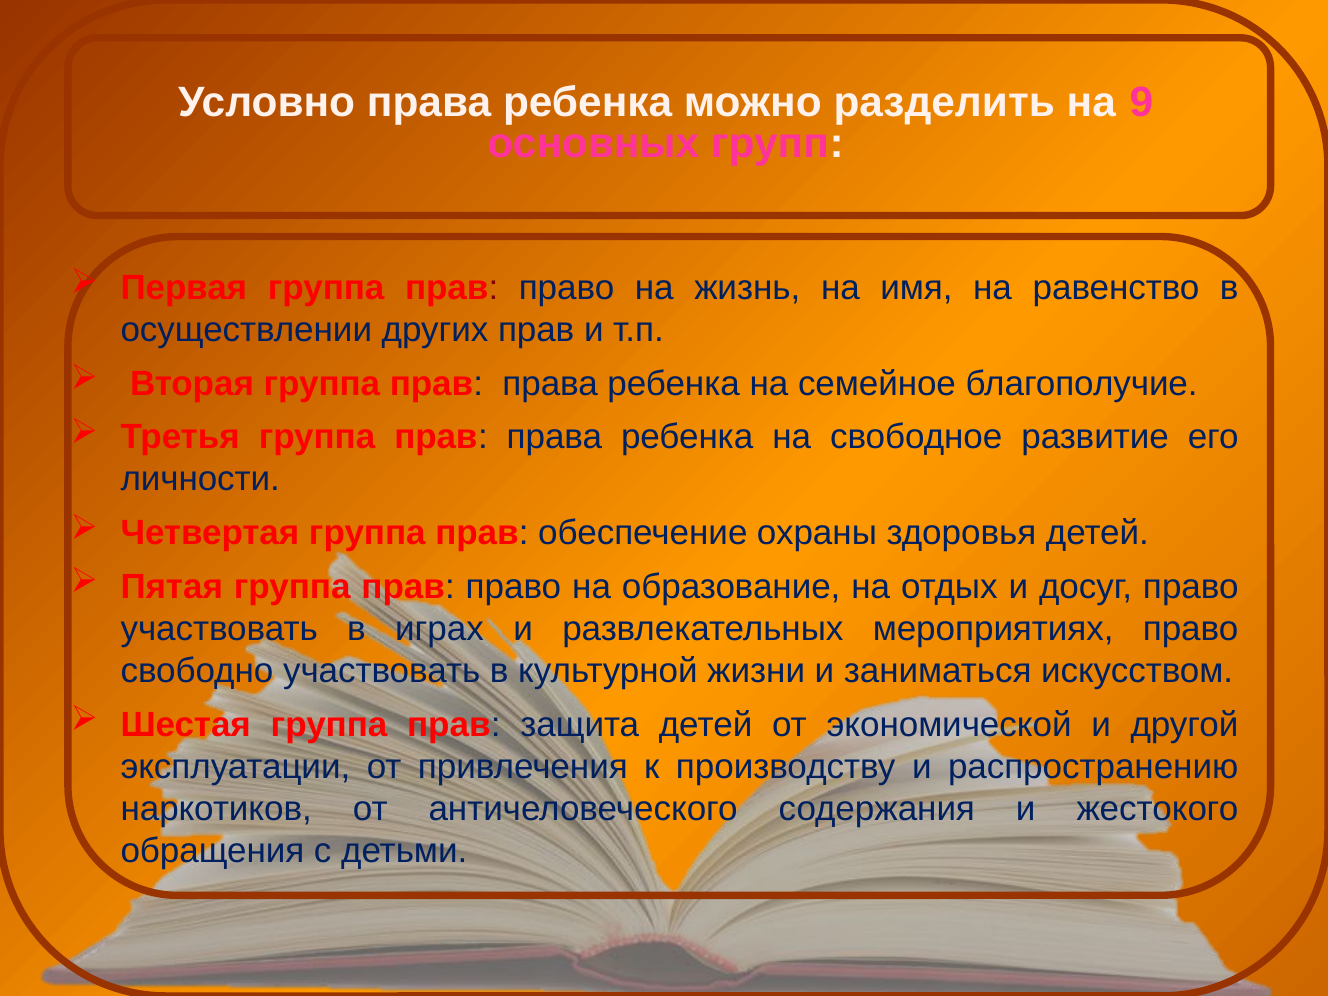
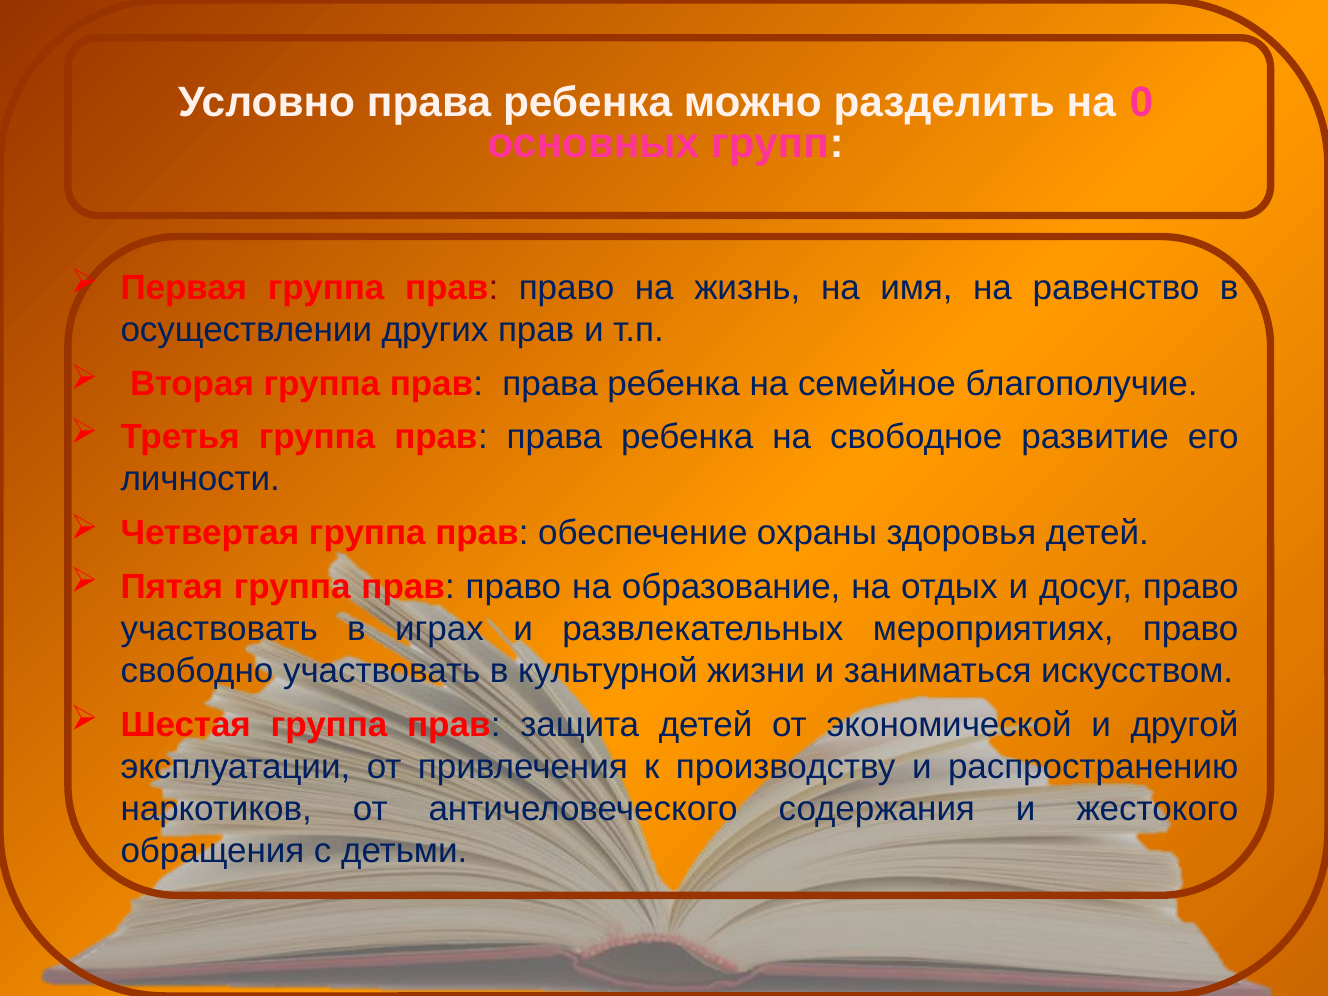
9: 9 -> 0 (1141, 102)
